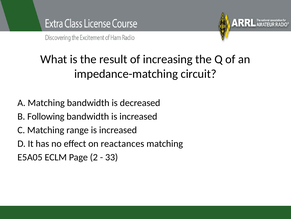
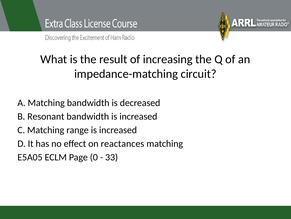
Following: Following -> Resonant (46, 116)
2: 2 -> 0 (94, 157)
